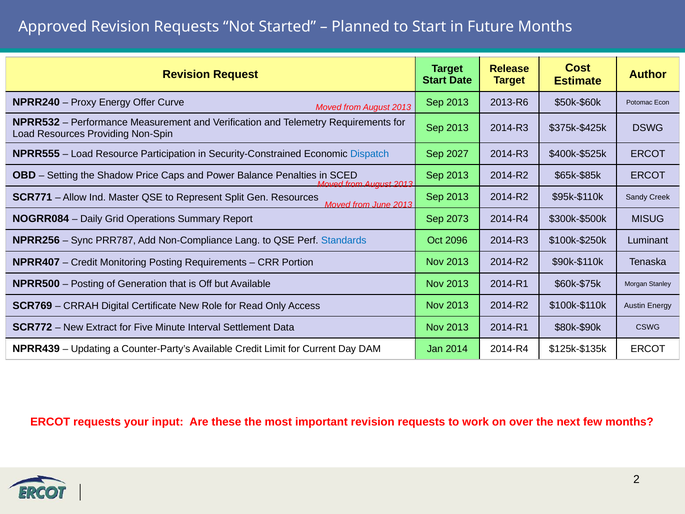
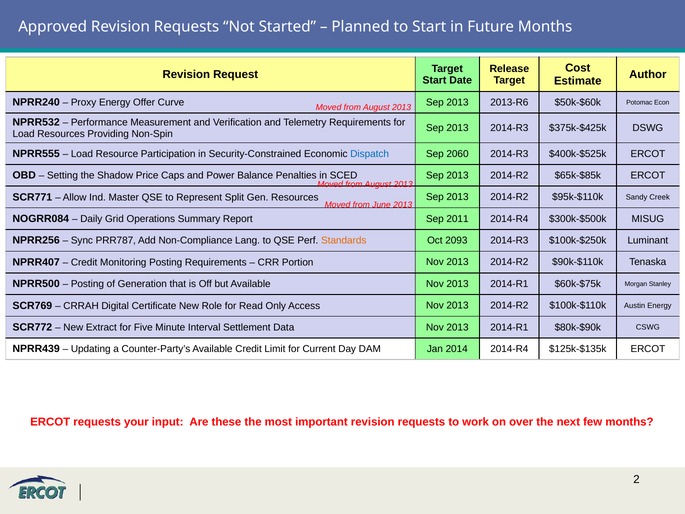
2027: 2027 -> 2060 (457, 154)
2073: 2073 -> 2011 (457, 219)
Standards colour: blue -> orange (344, 241)
2096: 2096 -> 2093 (456, 240)
